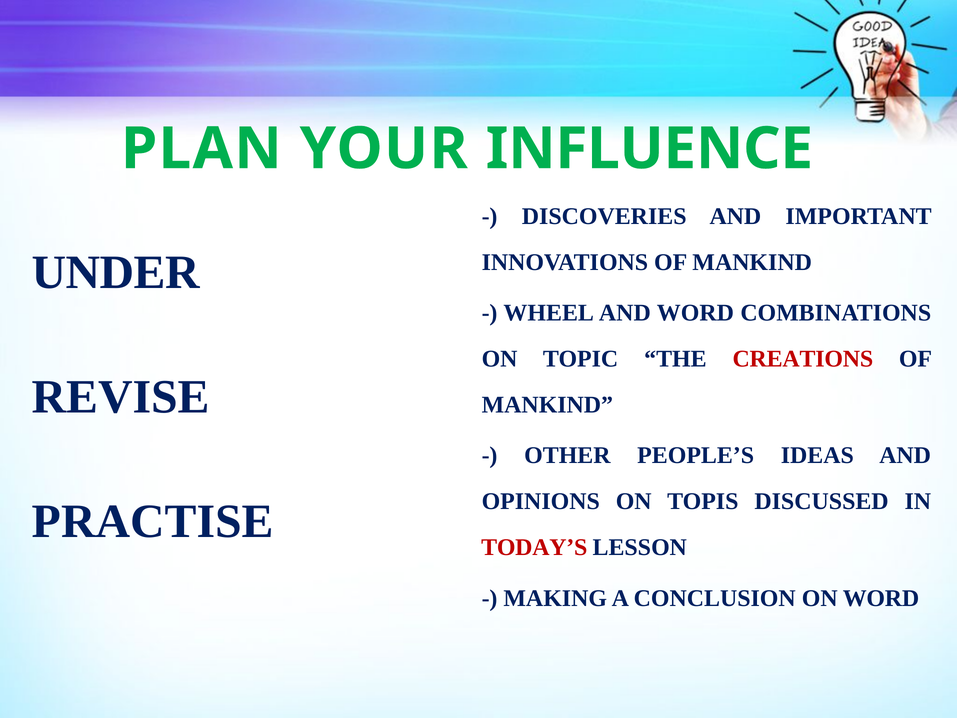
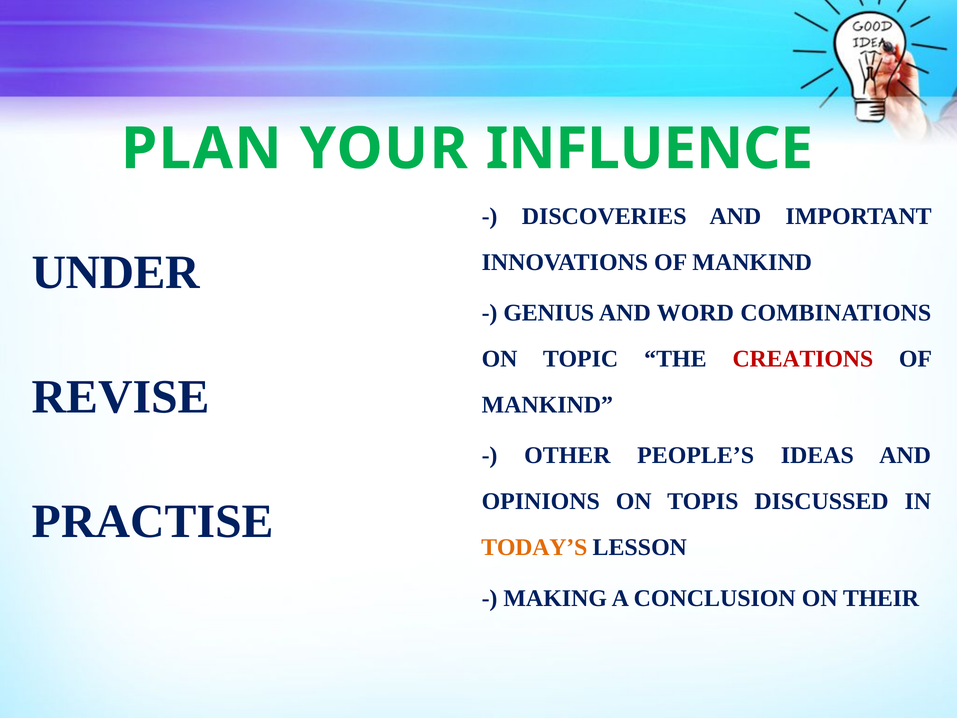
WHEEL: WHEEL -> GENIUS (549, 313)
TODAY’S colour: red -> orange (534, 547)
ON WORD: WORD -> THEIR (881, 598)
